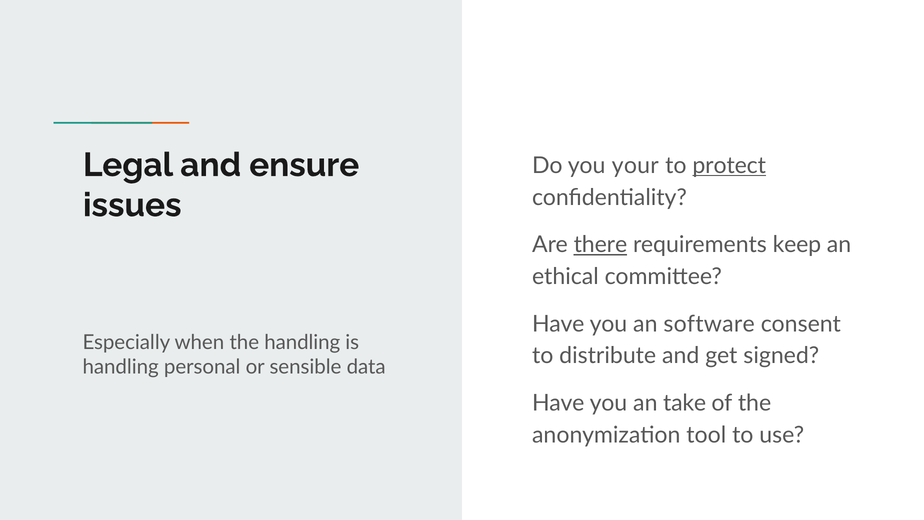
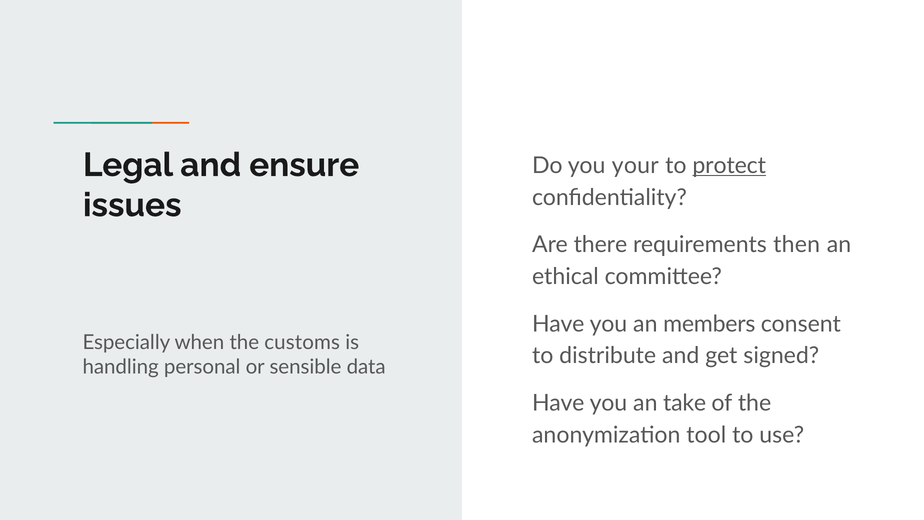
there underline: present -> none (600, 245)
keep: keep -> then (797, 245)
software: software -> members (709, 324)
the handling: handling -> customs (302, 342)
